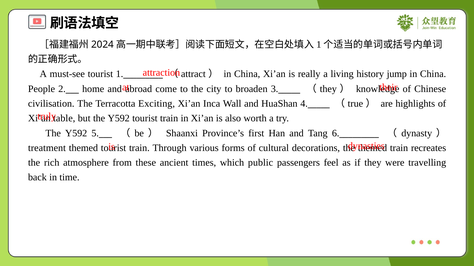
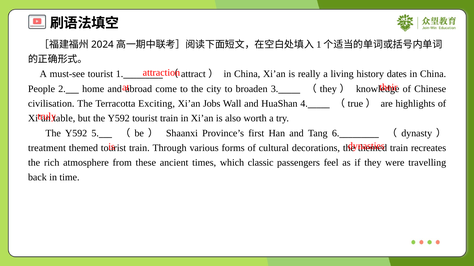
jump: jump -> dates (397, 74)
Inca: Inca -> Jobs (212, 104)
public: public -> classic (261, 163)
